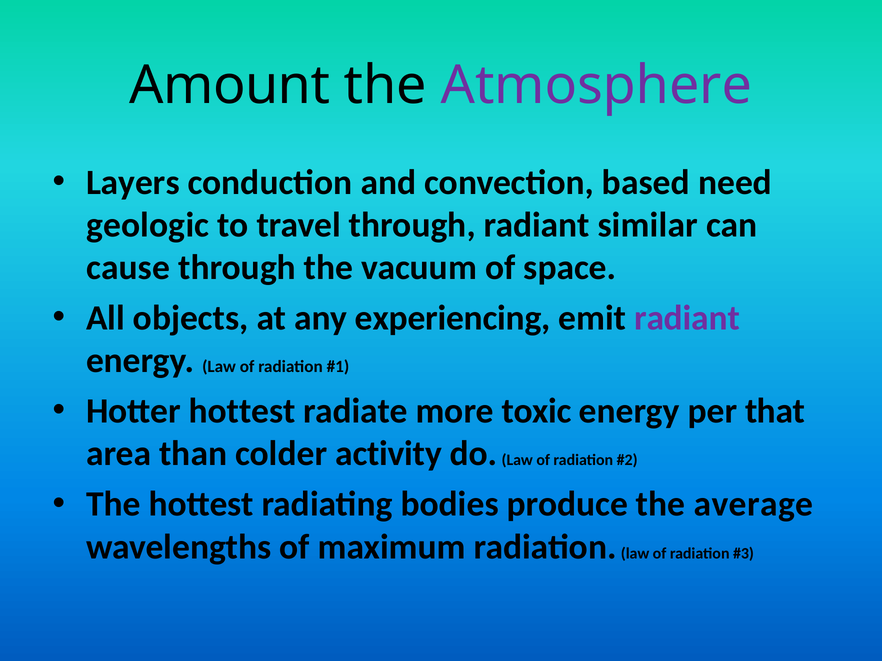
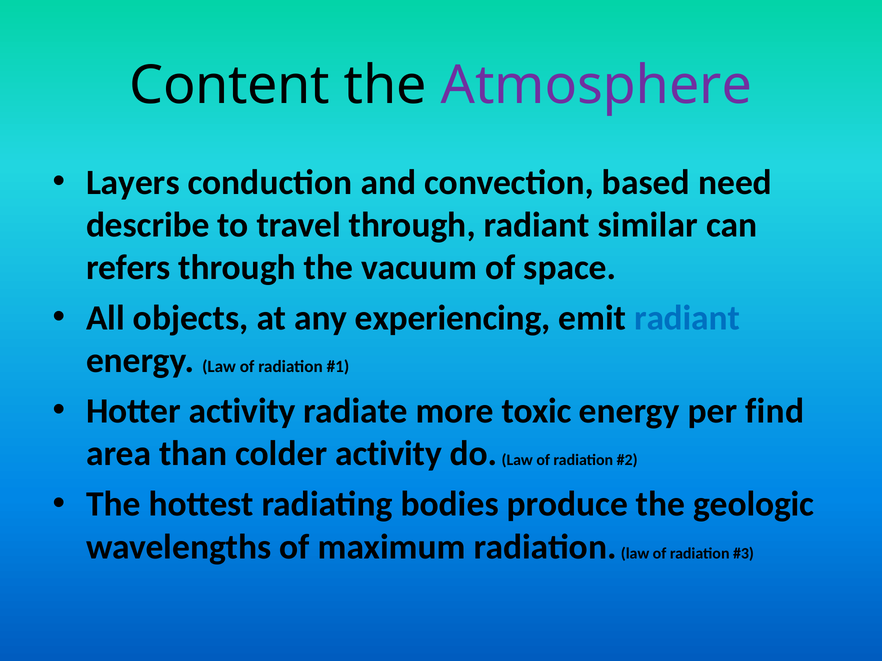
Amount: Amount -> Content (230, 85)
geologic: geologic -> describe (148, 225)
cause: cause -> refers (128, 268)
radiant colour: purple -> blue (687, 318)
Hotter hottest: hottest -> activity (242, 411)
that: that -> find (775, 411)
average: average -> geologic (754, 505)
